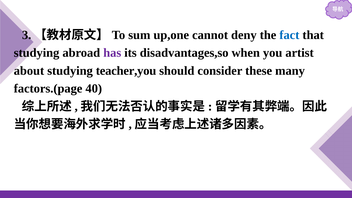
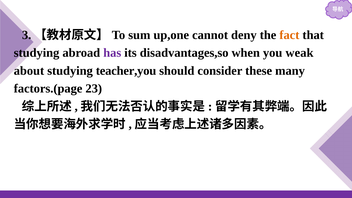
fact colour: blue -> orange (289, 35)
artist: artist -> weak (300, 53)
40: 40 -> 23 (94, 89)
